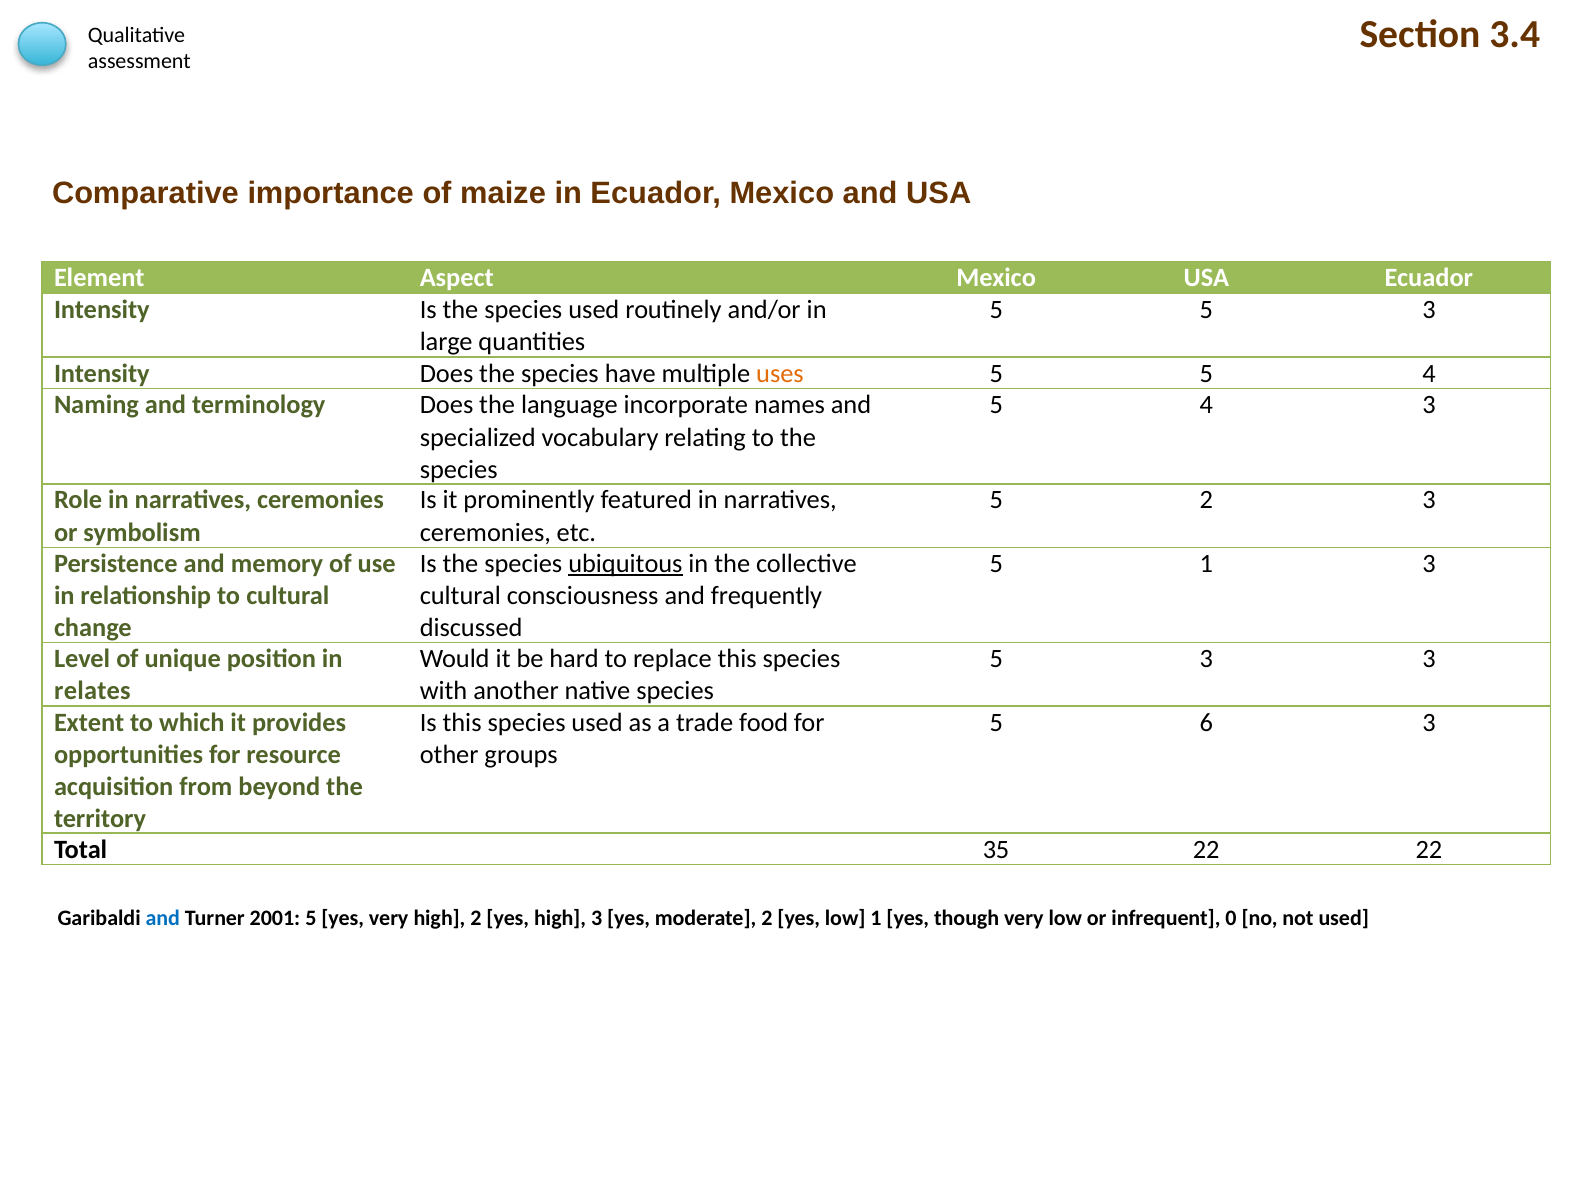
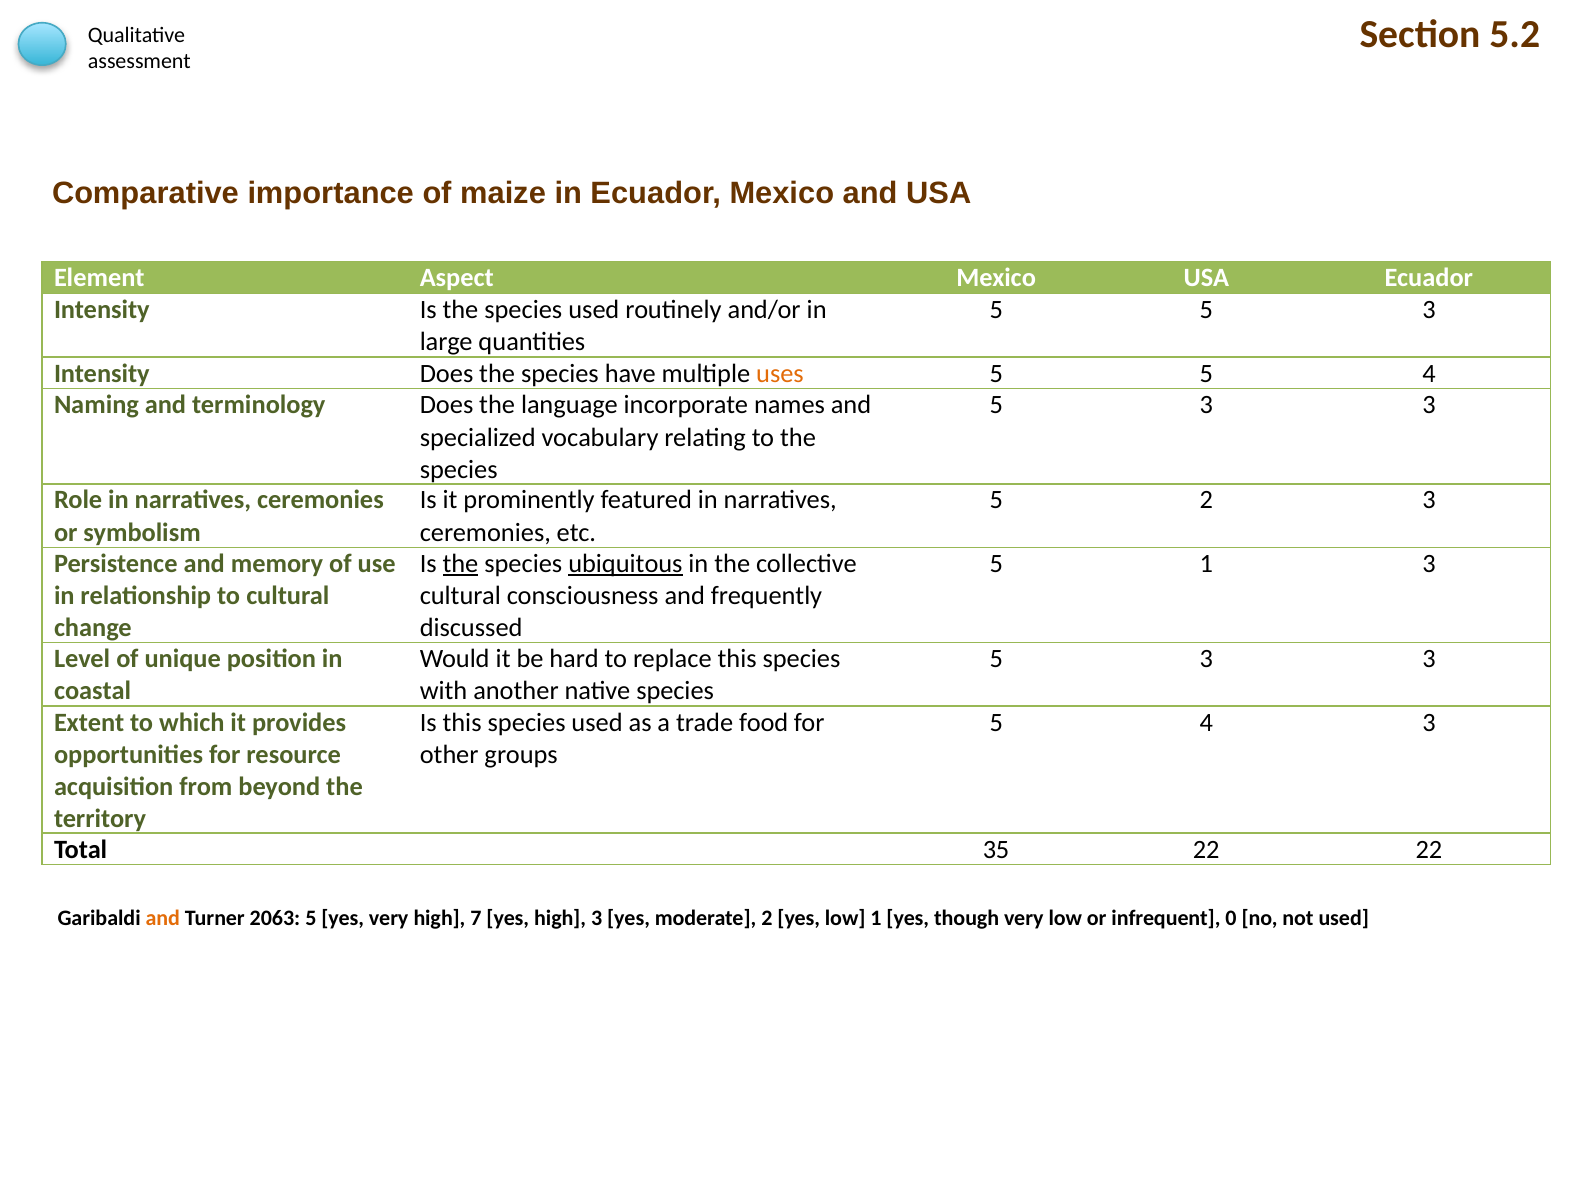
3.4: 3.4 -> 5.2 (1515, 34)
4: 4 -> 3 (1206, 405)
the underline: none -> present (460, 564)
relates: relates -> coastal (93, 691)
6: 6 -> 4 (1206, 722)
and colour: blue -> orange (163, 918)
2001: 2001 -> 2063 (275, 918)
high 2: 2 -> 7 (476, 918)
